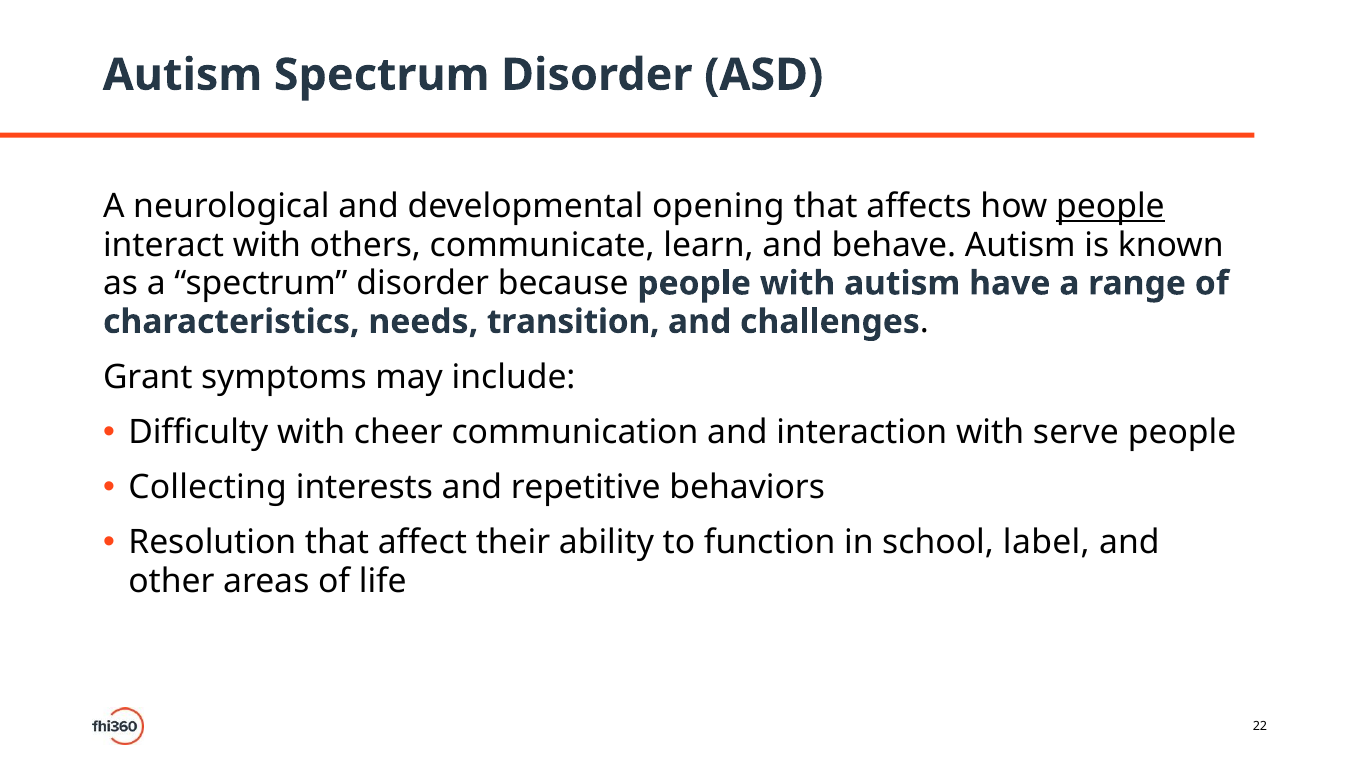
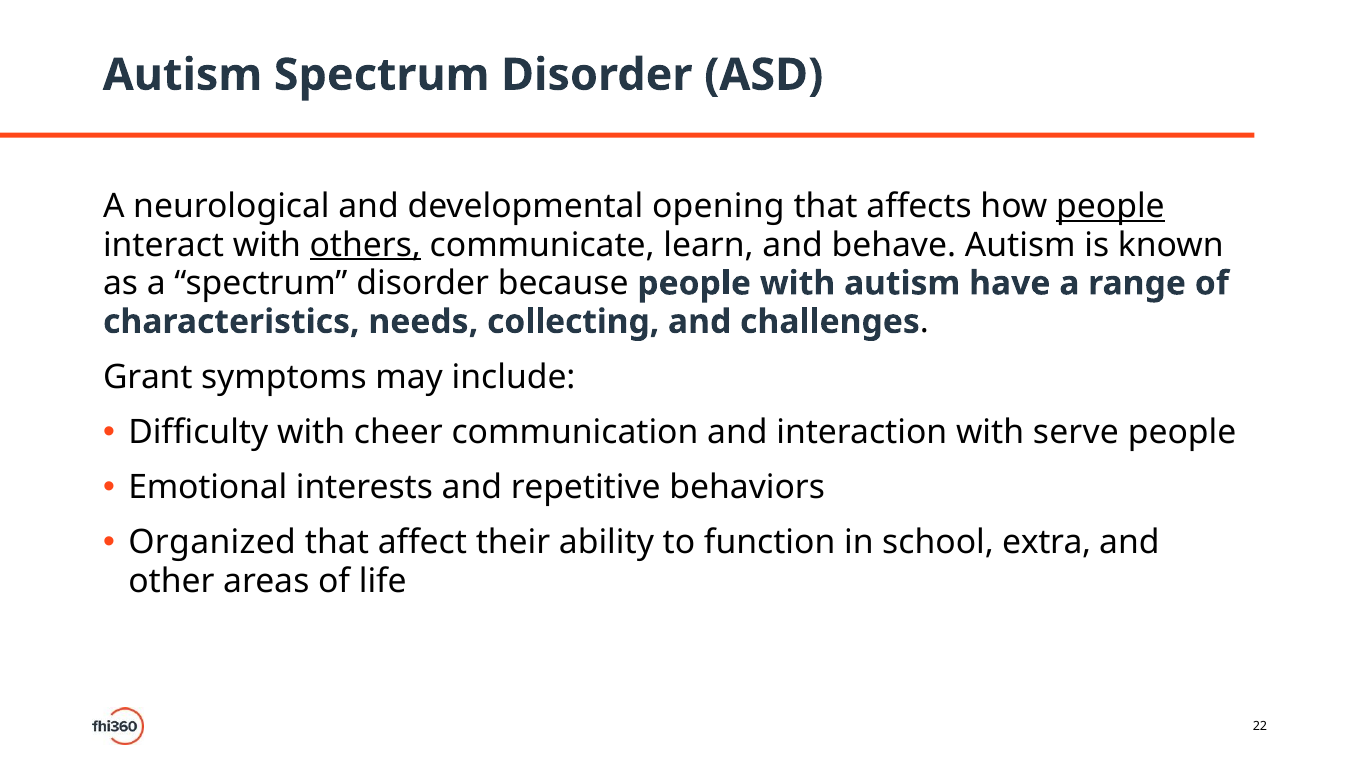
others underline: none -> present (365, 245)
transition: transition -> collecting (573, 322)
Collecting: Collecting -> Emotional (208, 487)
Resolution: Resolution -> Organized (212, 542)
label: label -> extra (1047, 542)
